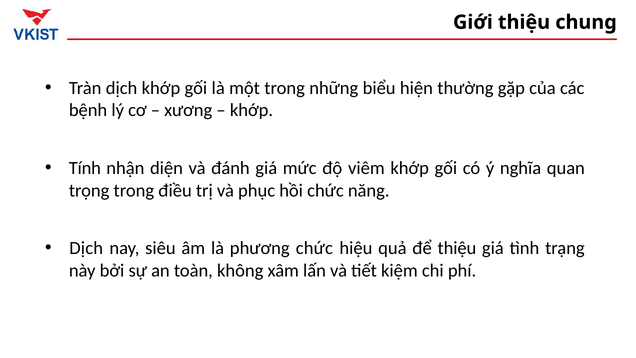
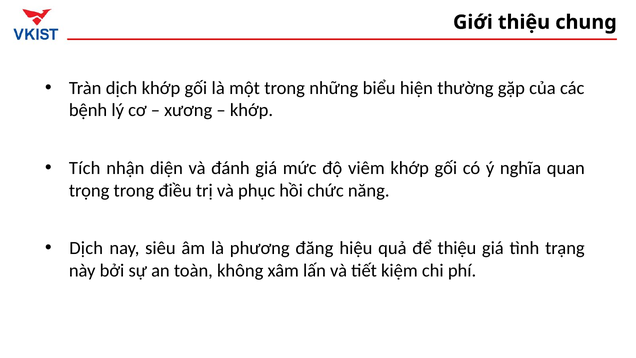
Tính: Tính -> Tích (85, 168)
phương chức: chức -> đăng (314, 248)
